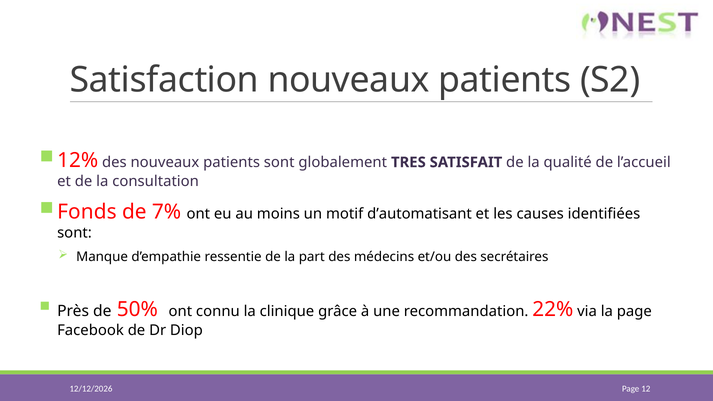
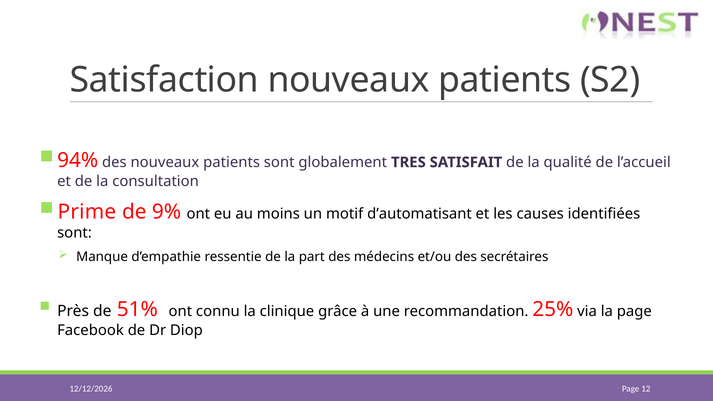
12%: 12% -> 94% (78, 160)
Fonds: Fonds -> Prime (87, 212)
7%: 7% -> 9% (166, 212)
50%: 50% -> 51% (137, 310)
22%: 22% -> 25% (553, 310)
